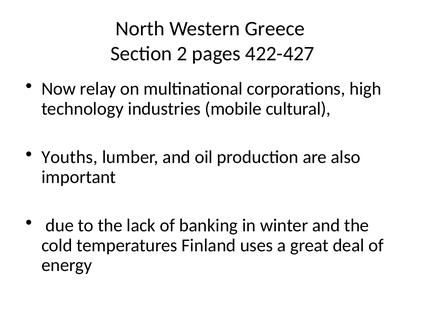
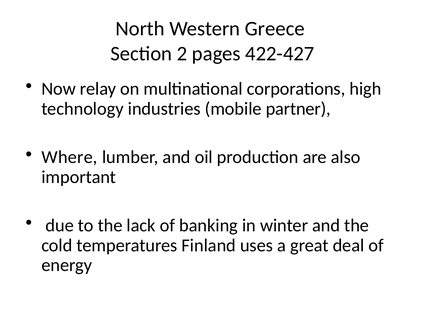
cultural: cultural -> partner (298, 109)
Youths: Youths -> Where (70, 157)
